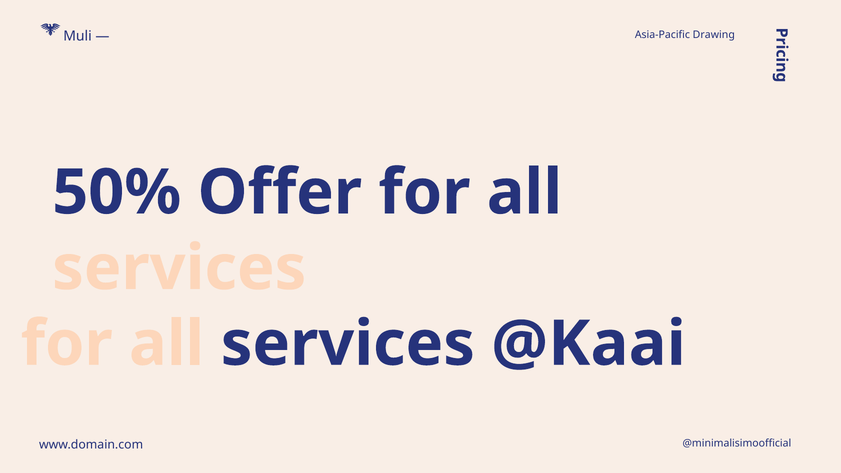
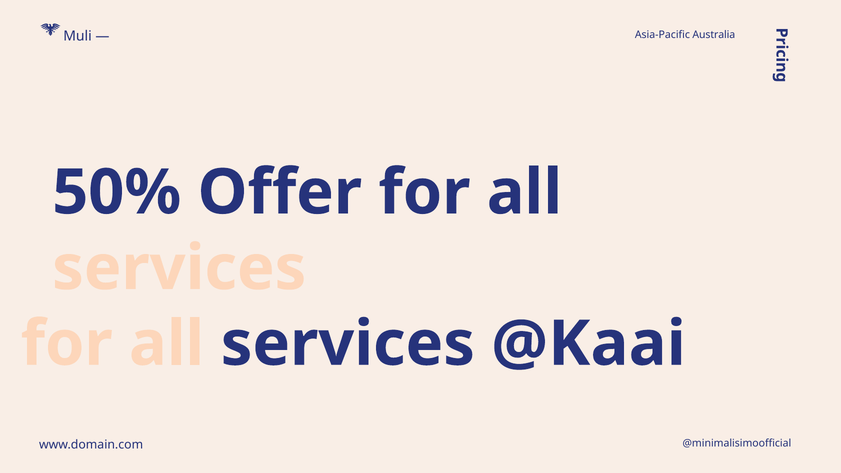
Drawing: Drawing -> Australia (714, 35)
